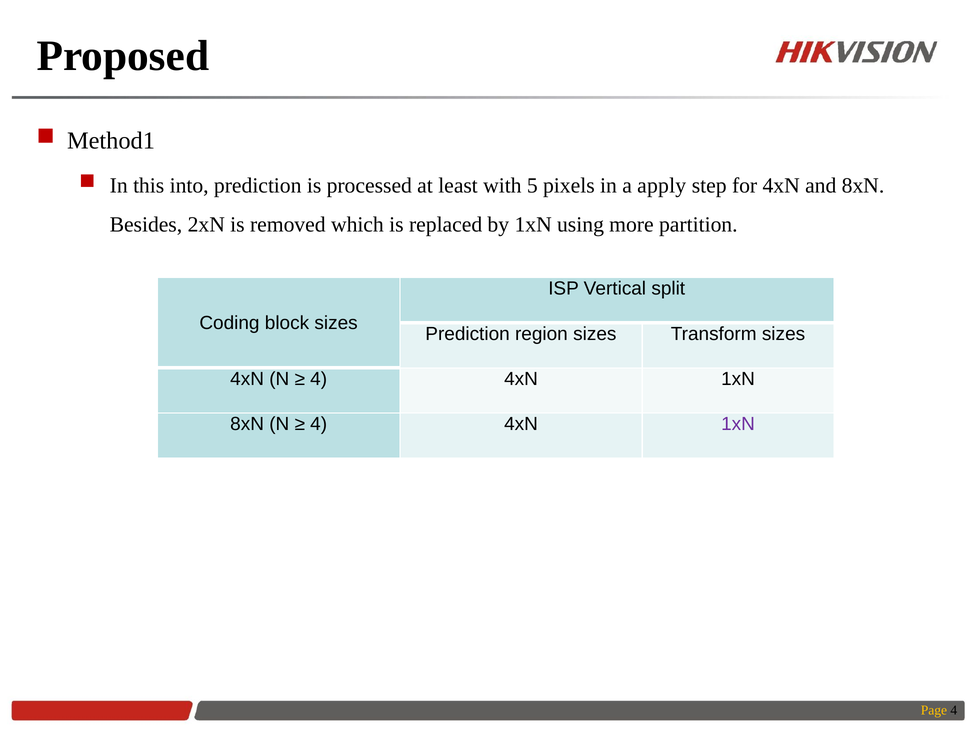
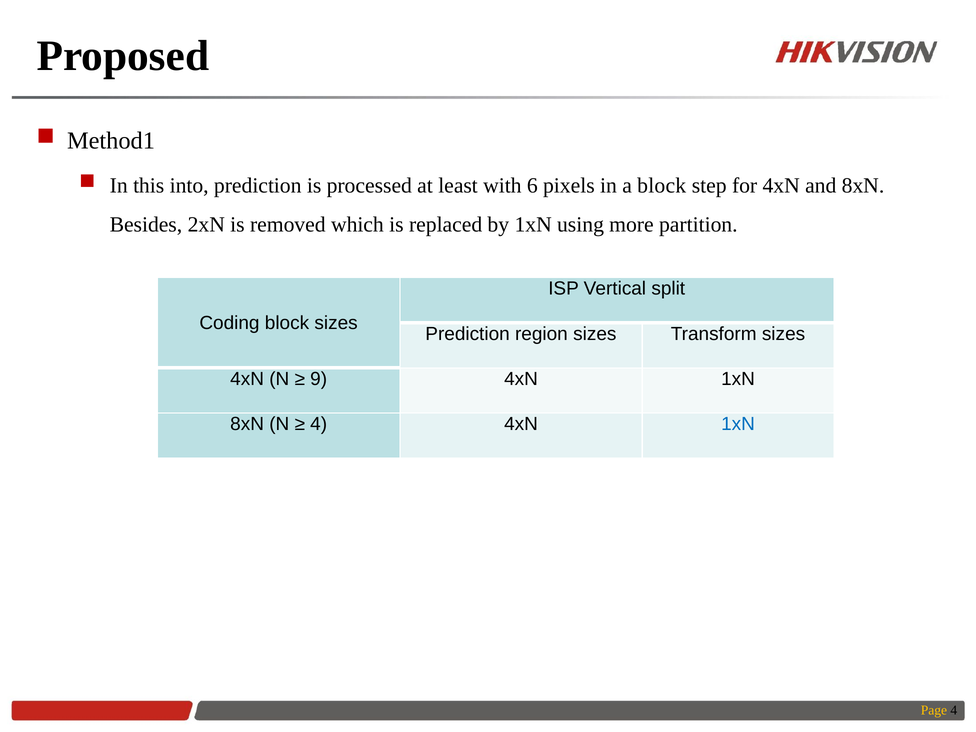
5: 5 -> 6 (532, 185)
a apply: apply -> block (662, 185)
4: 4 -> 9 (319, 379)
1xN colour: purple -> blue (738, 424)
